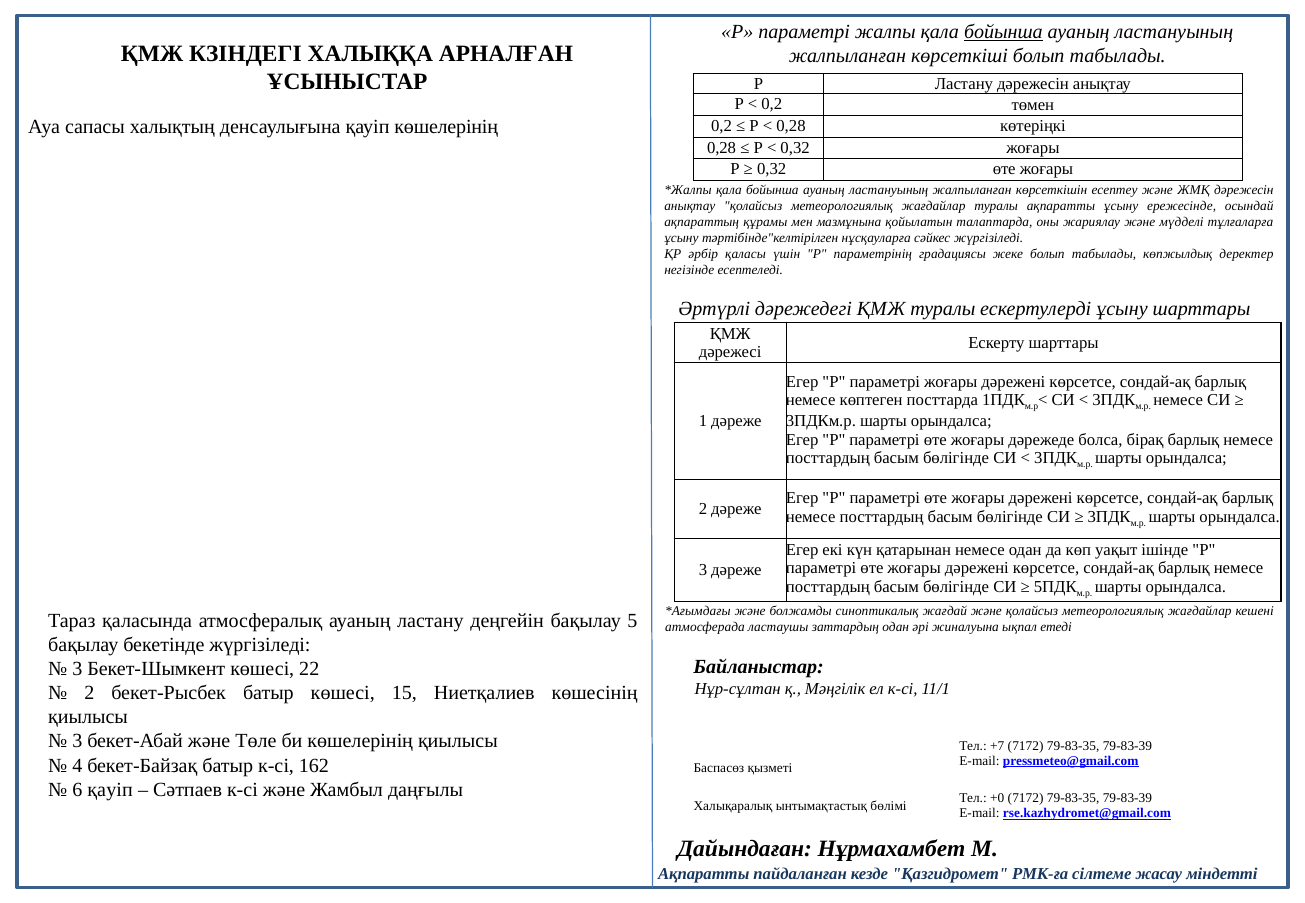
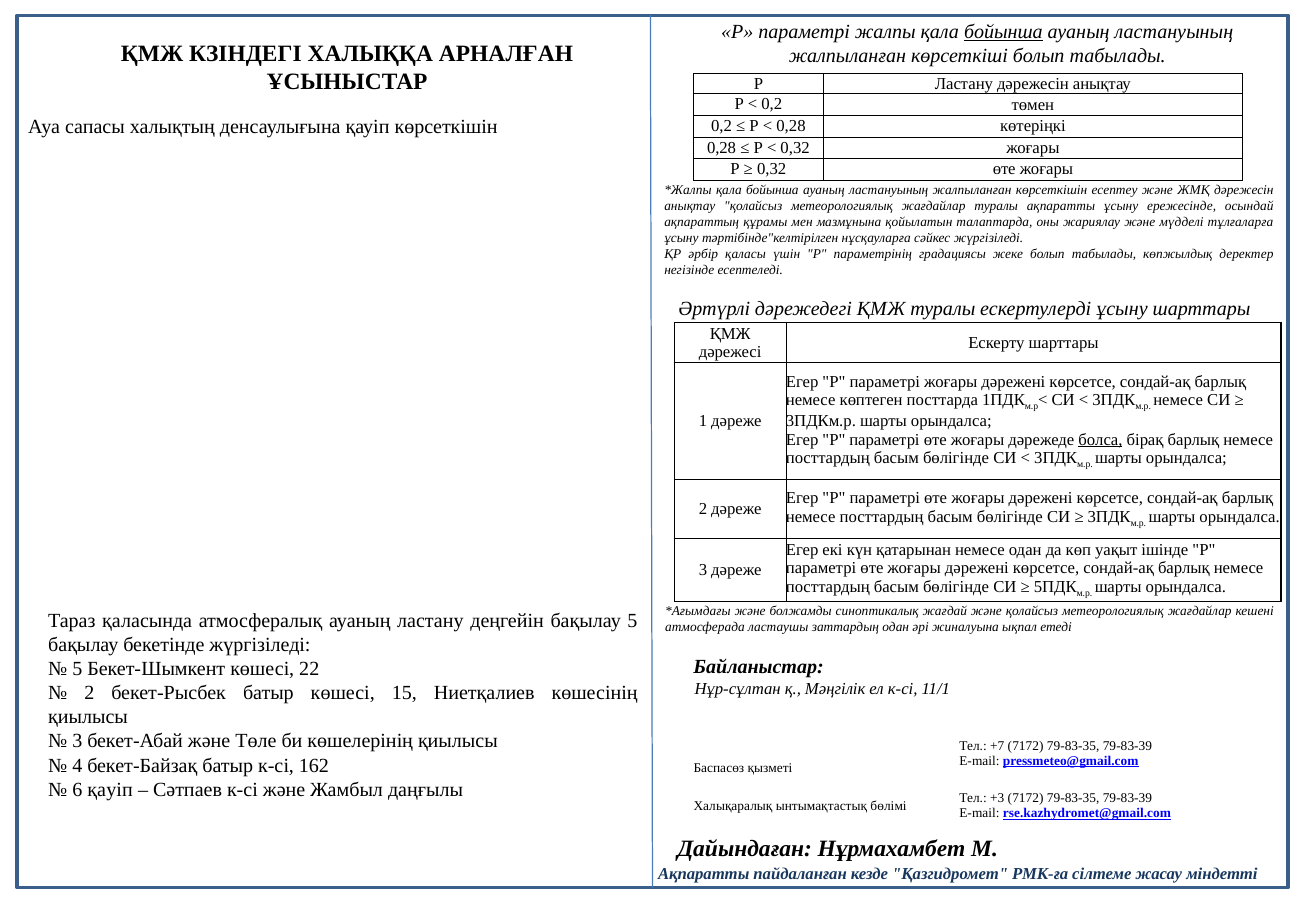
қауіп көшелерінің: көшелерінің -> көрсеткішін (446, 127)
болса underline: none -> present (1100, 440)
3: 3 -> 5 (77, 669)
+0: +0 -> +3 (997, 799)
